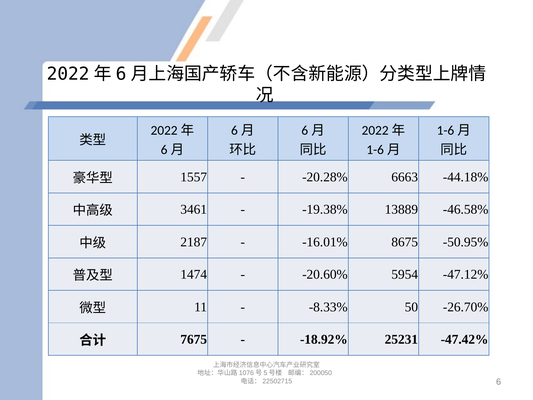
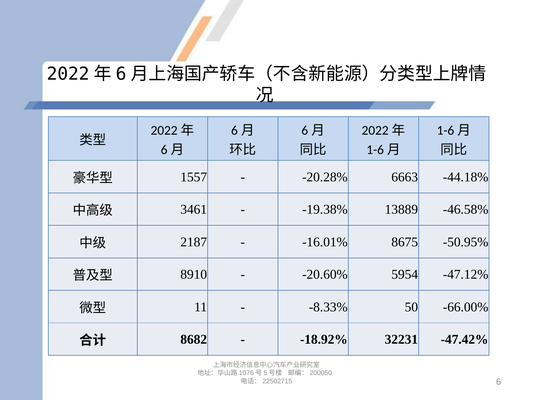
1474: 1474 -> 8910 (194, 274)
-26.70%: -26.70% -> -66.00% (466, 307)
7675: 7675 -> 8682 (194, 339)
25231: 25231 -> 32231 (401, 339)
